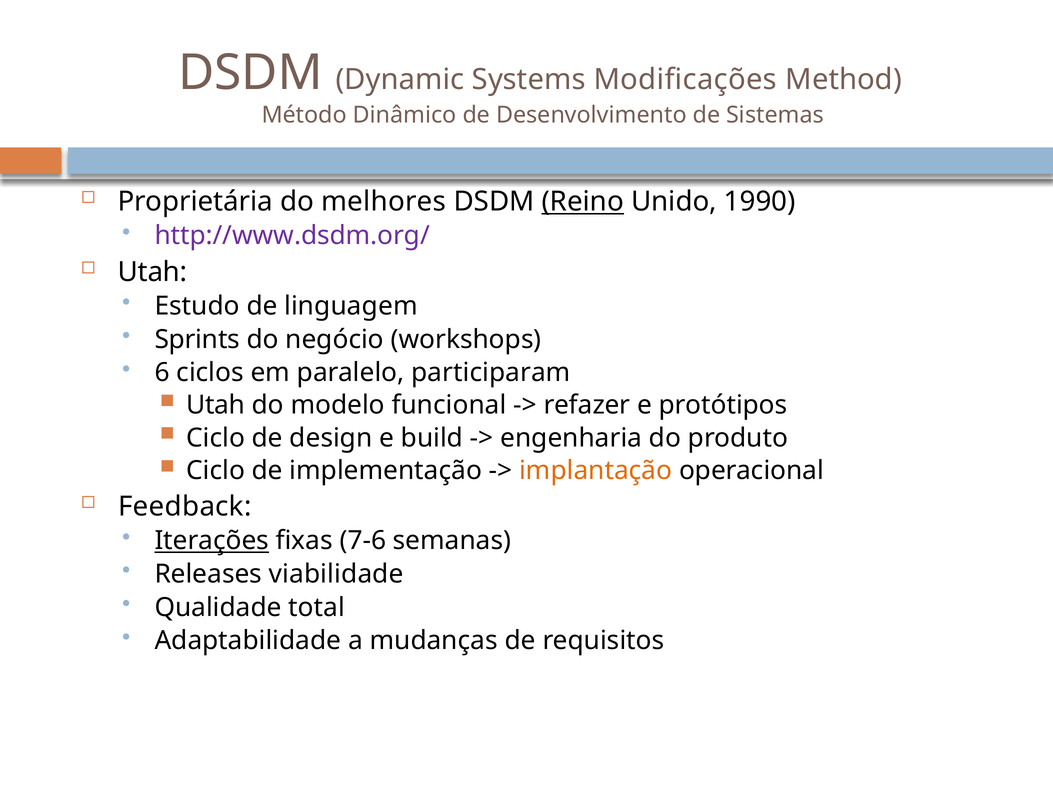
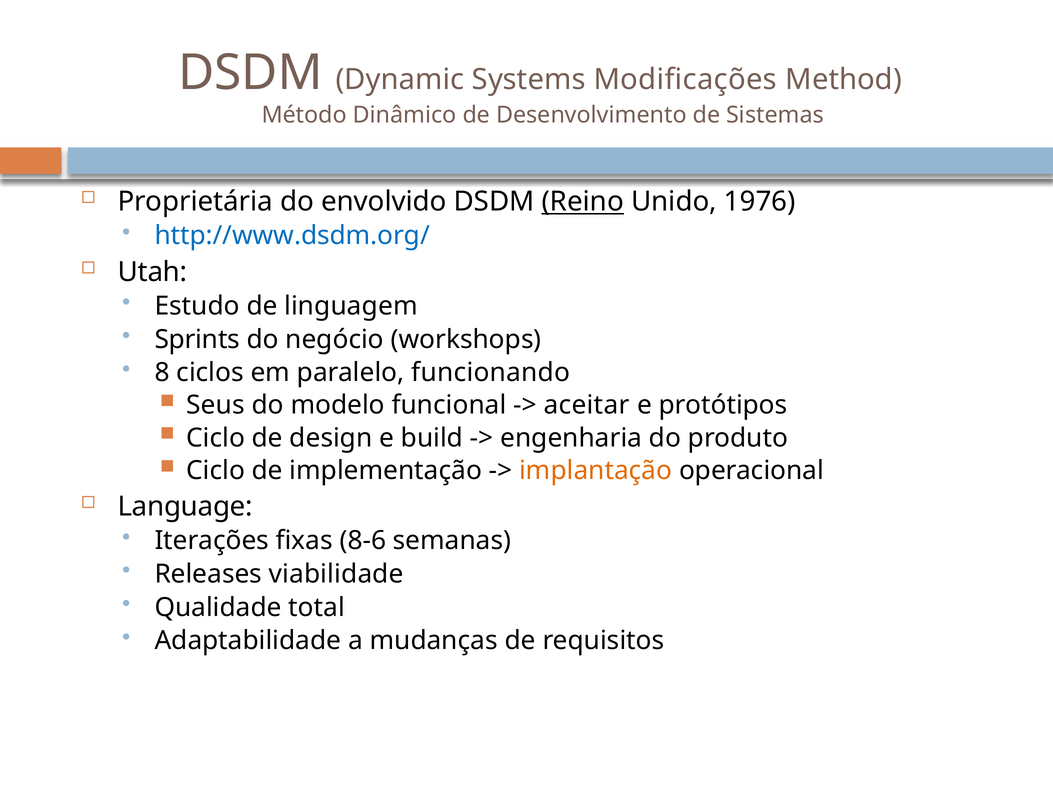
melhores: melhores -> envolvido (384, 202)
1990: 1990 -> 1976 (760, 202)
http://www.dsdm.org/ colour: purple -> blue (292, 236)
6: 6 -> 8 (162, 373)
participaram: participaram -> funcionando (491, 373)
Utah: Utah -> Seus (216, 405)
refazer: refazer -> aceitar (587, 405)
Feedback: Feedback -> Language (185, 507)
Iterações underline: present -> none (212, 541)
7-6: 7-6 -> 8-6 (363, 541)
